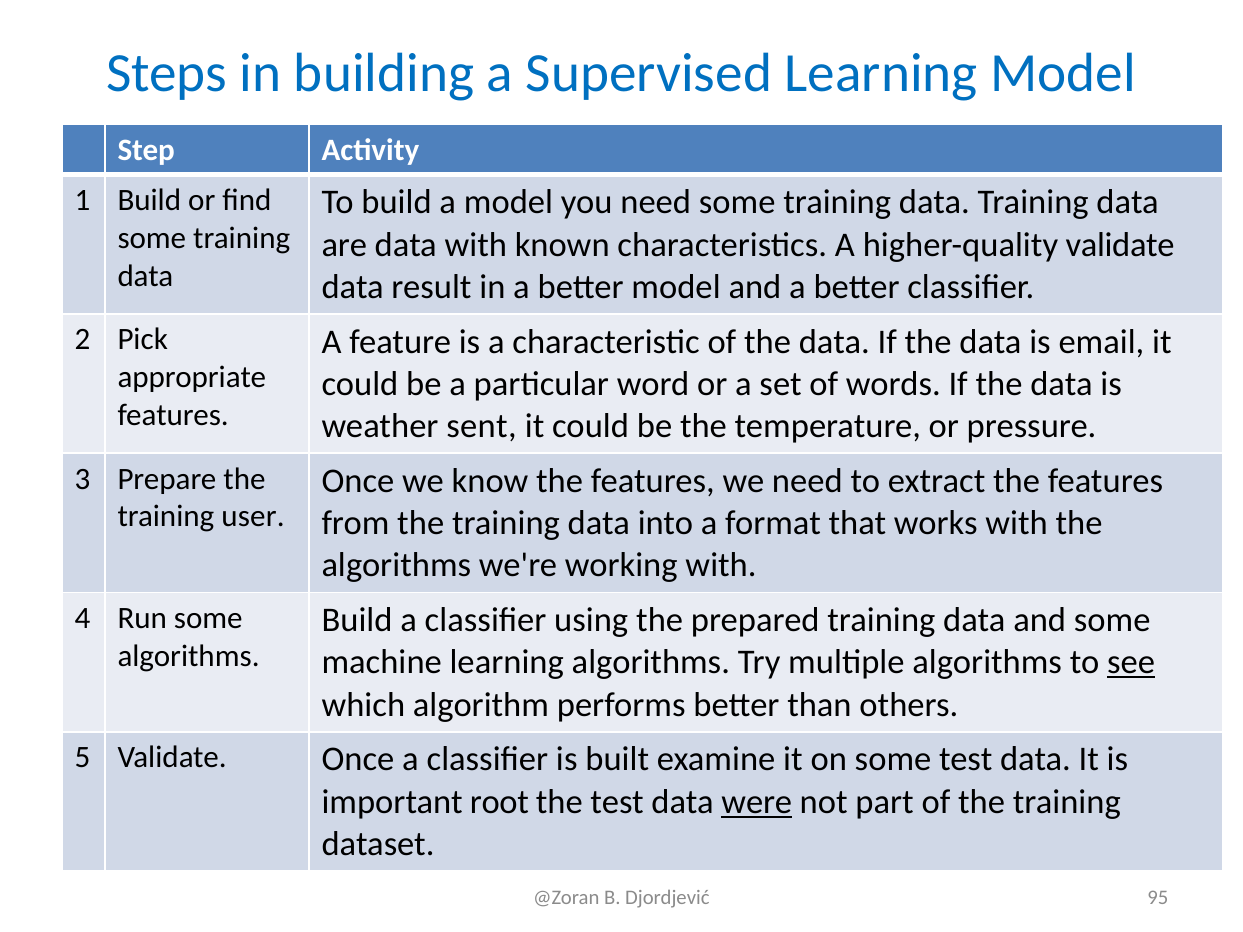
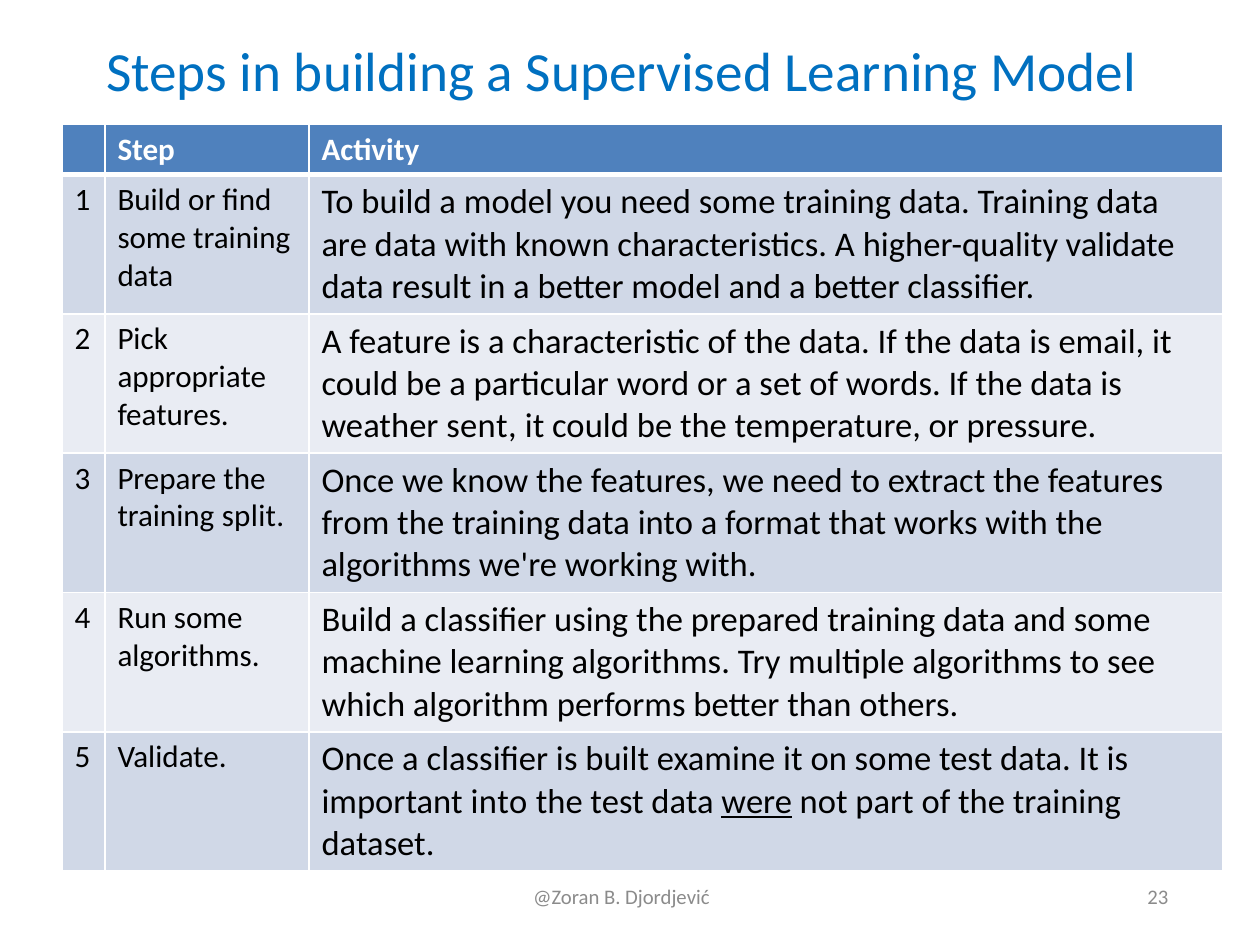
user: user -> split (253, 517)
see underline: present -> none (1131, 663)
important root: root -> into (499, 802)
95: 95 -> 23 (1158, 898)
